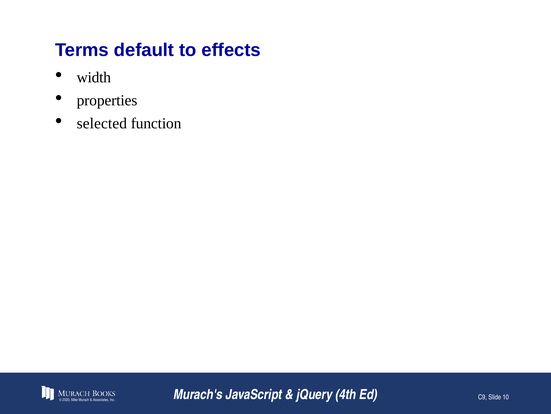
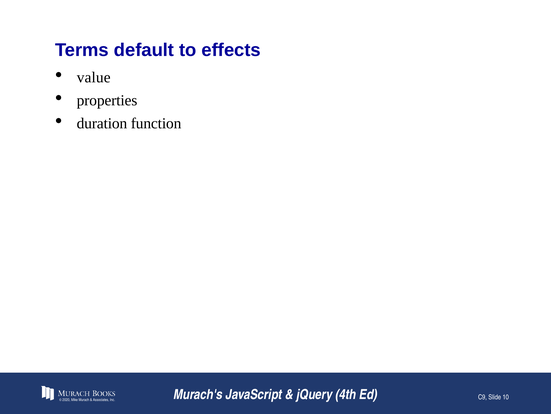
width: width -> value (94, 77)
selected: selected -> duration (102, 123)
